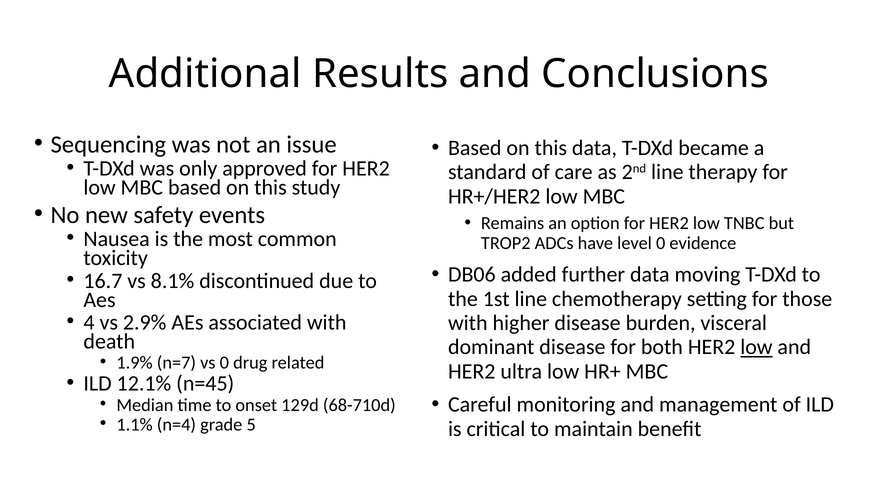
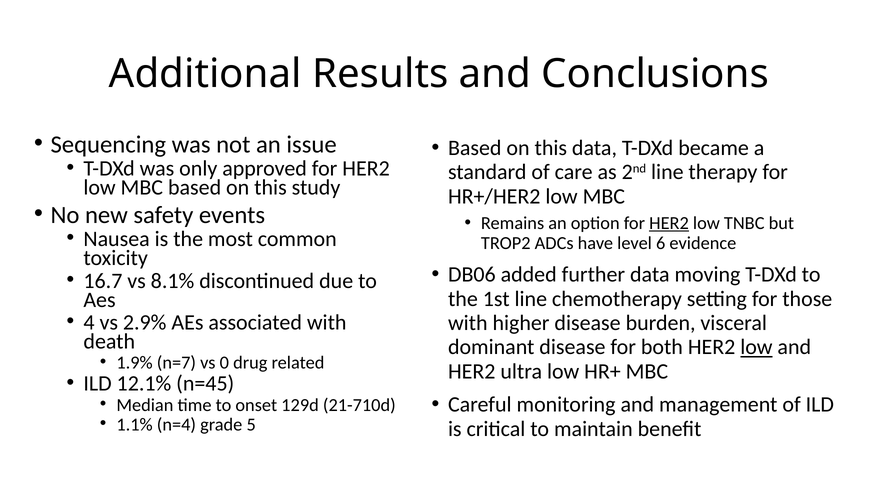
HER2 underline: none -> present (669, 223)
level 0: 0 -> 6 (661, 243)
68-710d: 68-710d -> 21-710d (359, 405)
